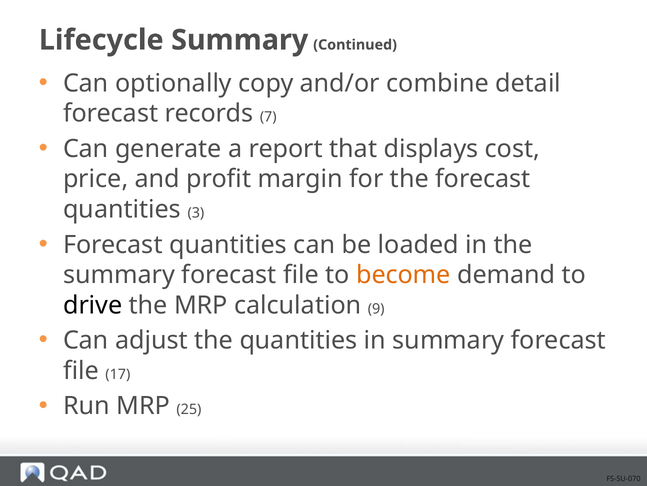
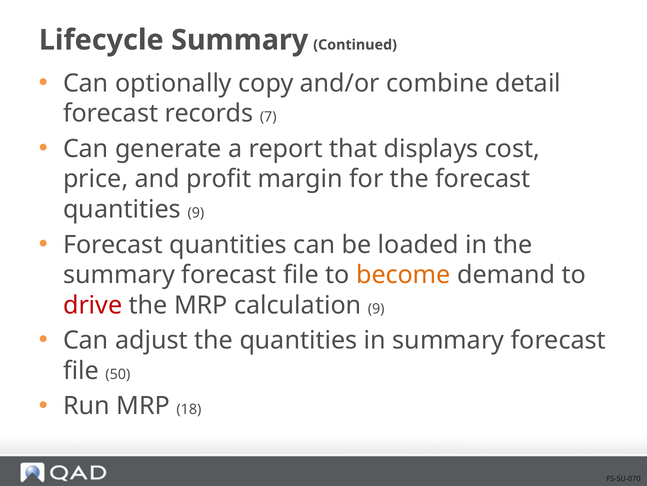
quantities 3: 3 -> 9 (196, 213)
drive colour: black -> red (93, 305)
17: 17 -> 50 (118, 374)
25: 25 -> 18 (189, 409)
